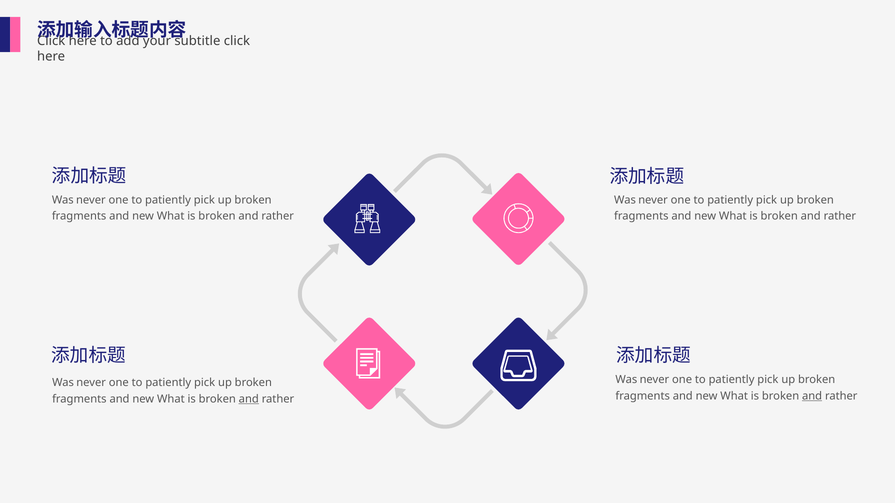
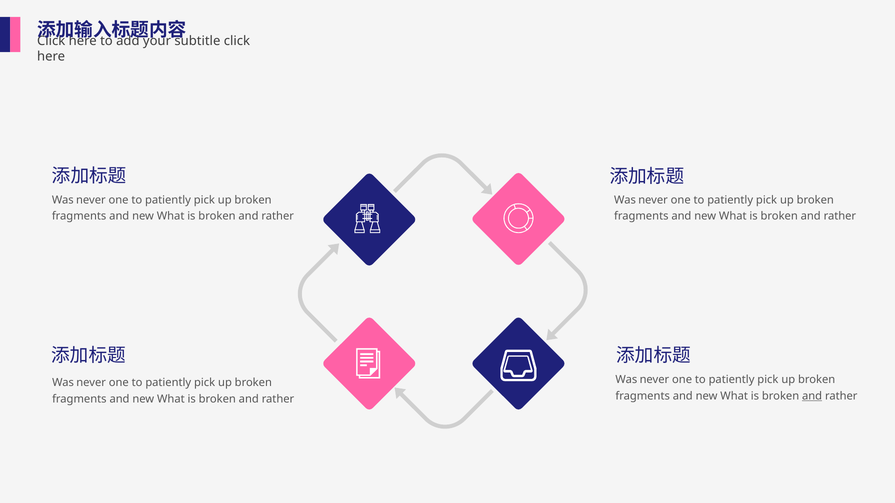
and underline: present -> none (249, 399)
